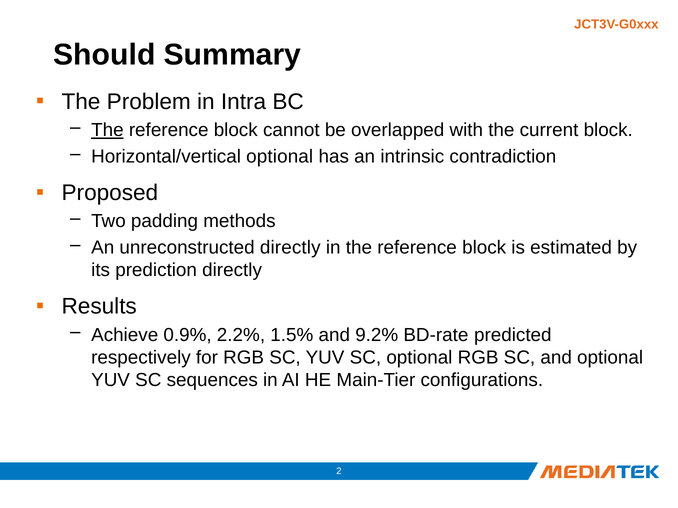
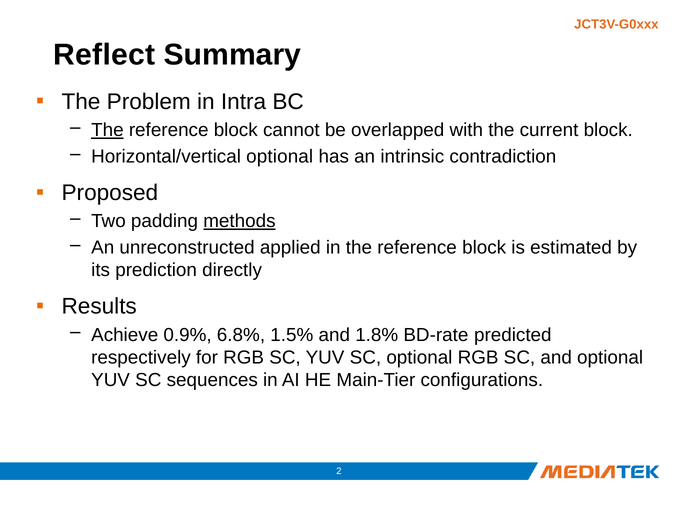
Should: Should -> Reflect (104, 55)
methods underline: none -> present (239, 221)
unreconstructed directly: directly -> applied (290, 248)
2.2%: 2.2% -> 6.8% (241, 335)
9.2%: 9.2% -> 1.8% (377, 335)
